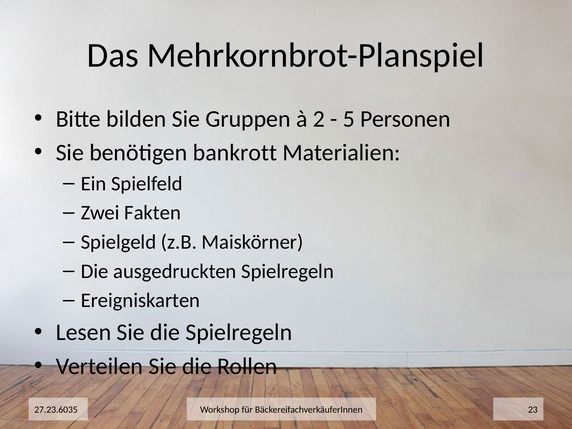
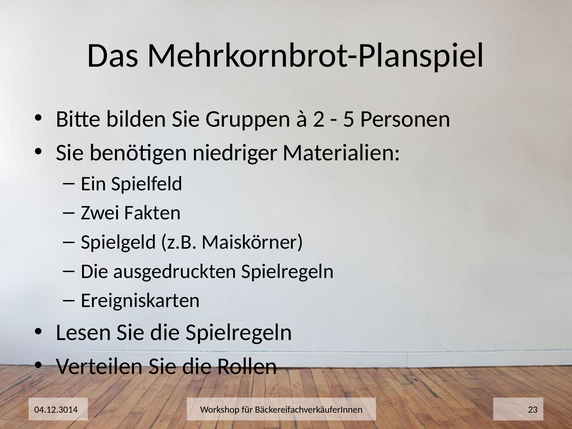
bankrott: bankrott -> niedriger (235, 153)
27.23.6035: 27.23.6035 -> 04.12.3014 (56, 410)
